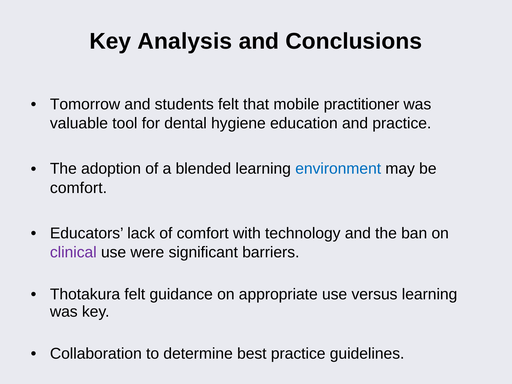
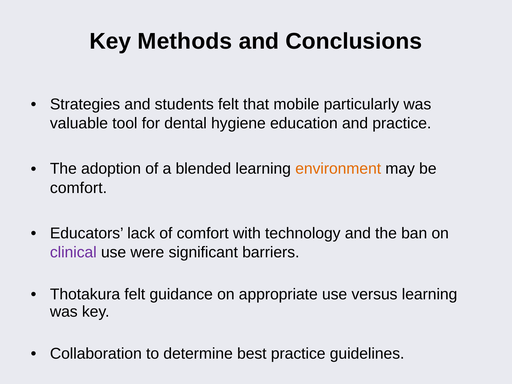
Analysis: Analysis -> Methods (185, 41)
Tomorrow: Tomorrow -> Strategies (85, 104)
practitioner: practitioner -> particularly (361, 104)
environment colour: blue -> orange (338, 169)
